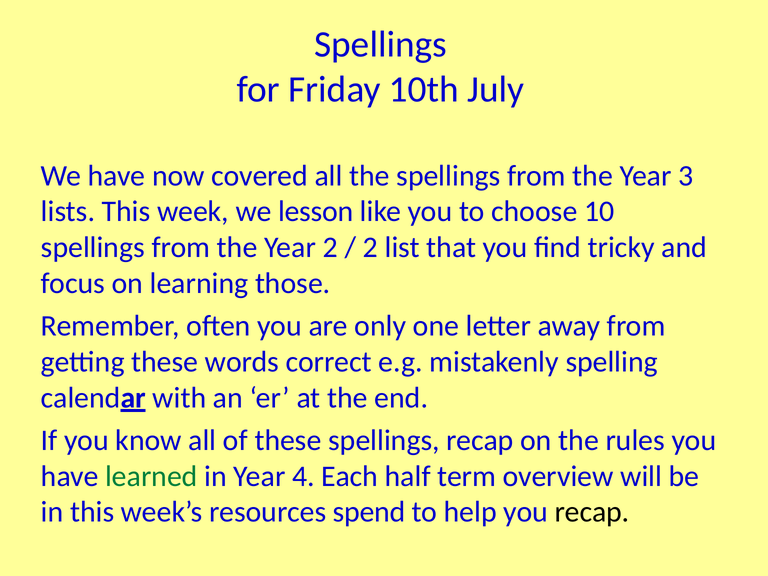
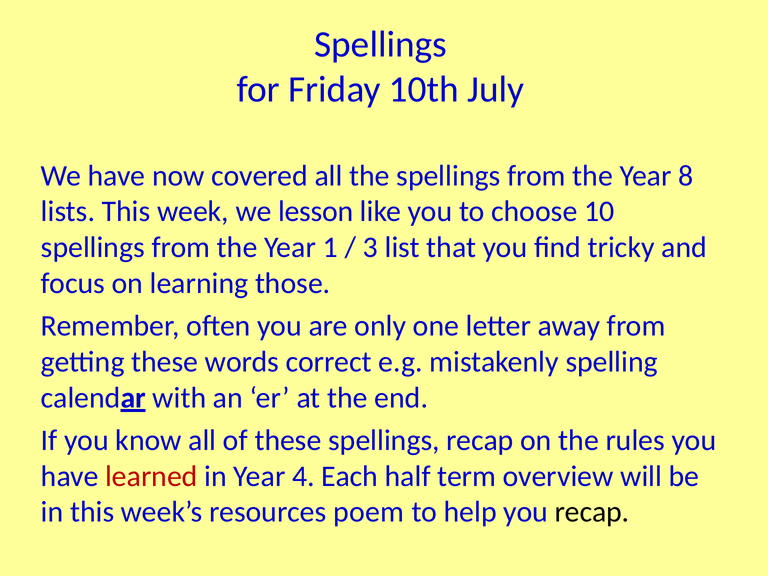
3: 3 -> 8 (686, 176)
Year 2: 2 -> 1 (330, 247)
2: 2 -> 3 (370, 247)
learned colour: green -> red (151, 476)
spend: spend -> poem (369, 512)
